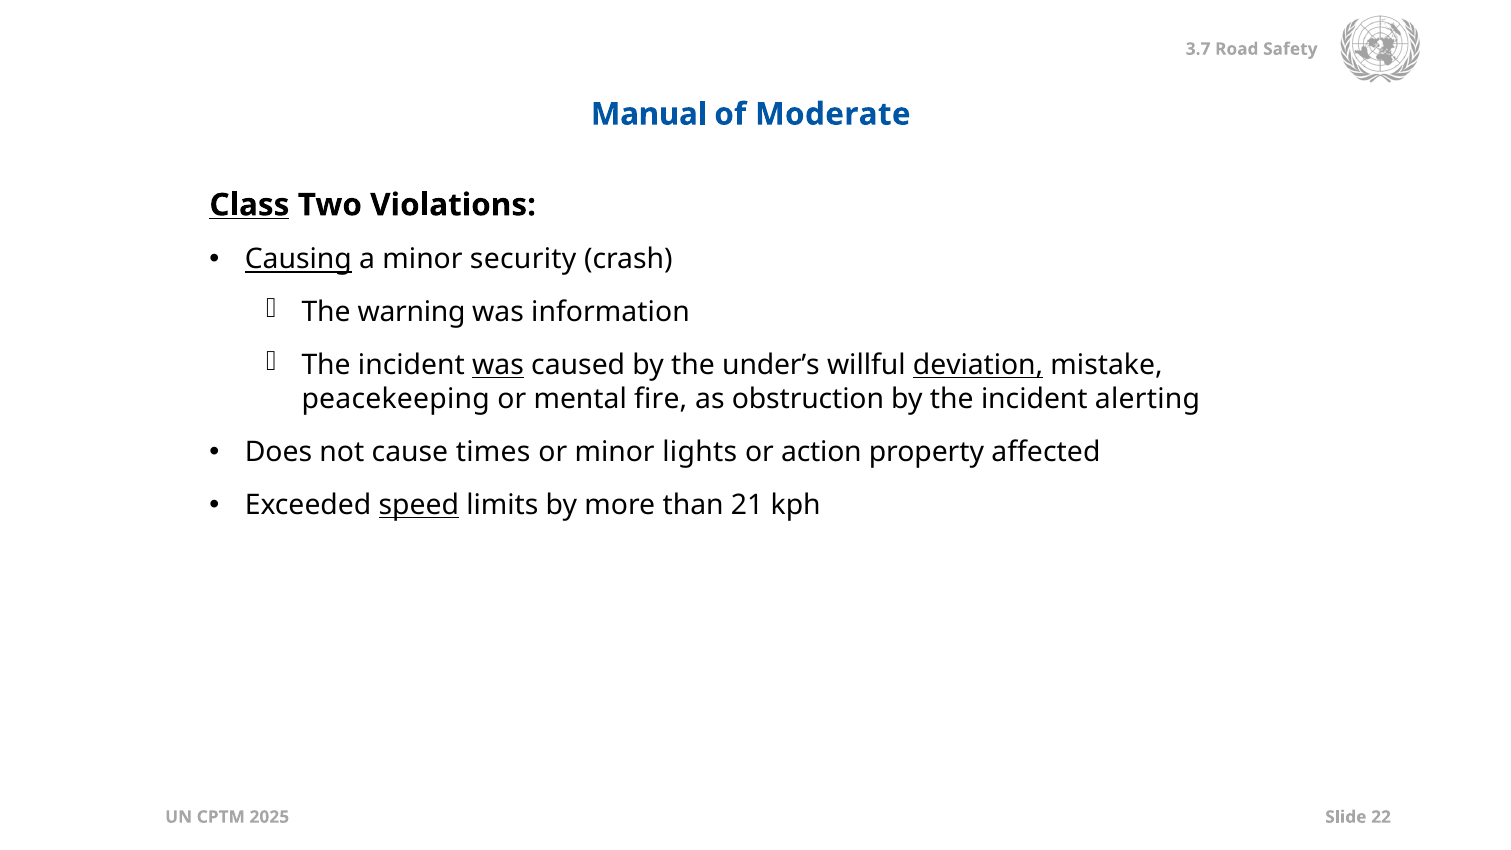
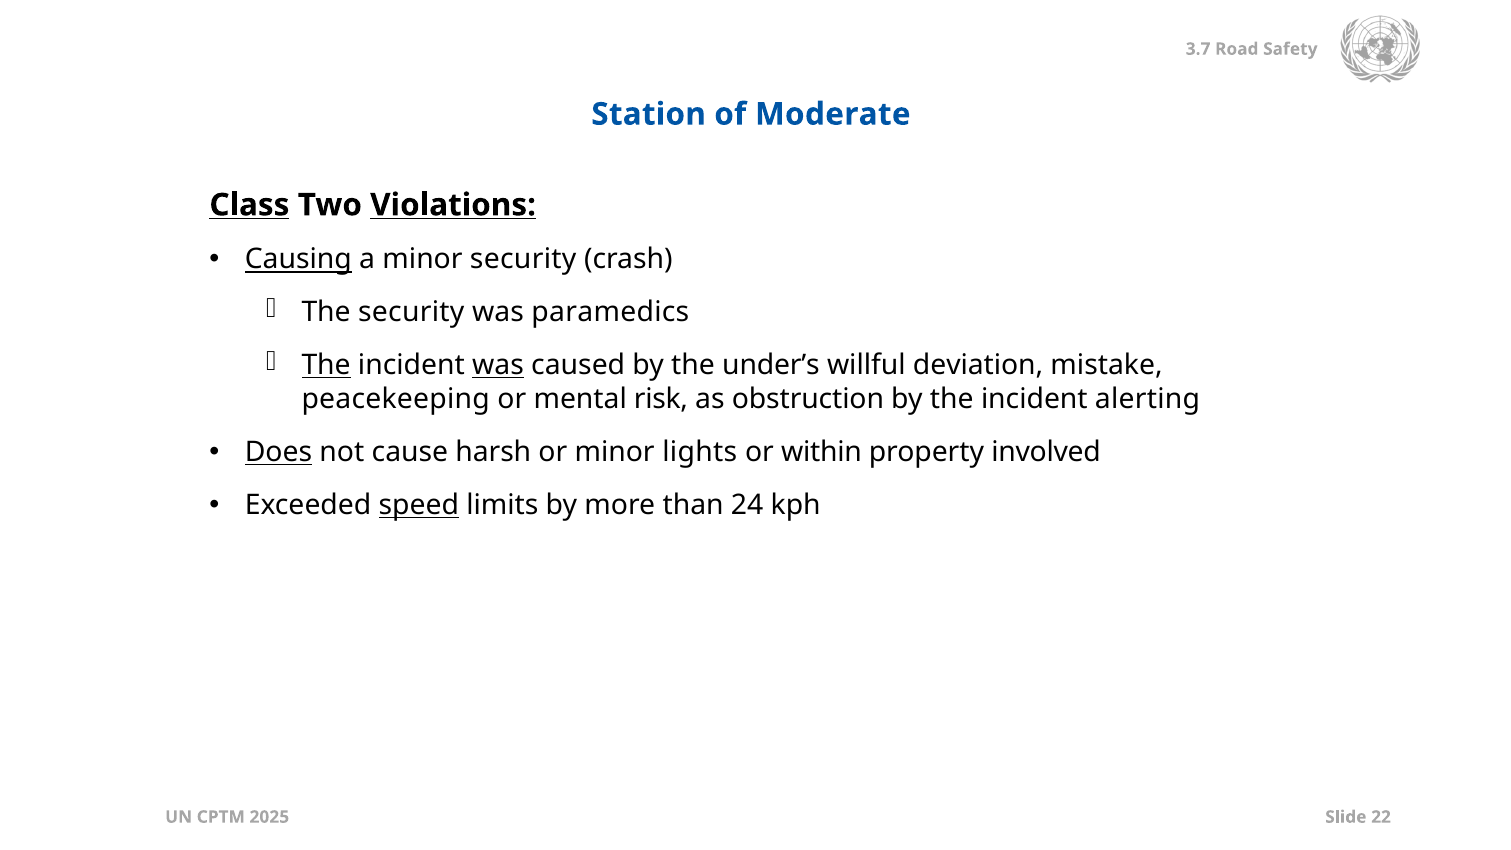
Manual: Manual -> Station (649, 114)
Violations underline: none -> present (453, 205)
The warning: warning -> security (411, 312)
information: information -> paramedics (610, 312)
The underline: none -> present (326, 365)
deviation underline: present -> none (978, 365)
fire: fire -> risk (661, 399)
Does underline: none -> present (278, 452)
times: times -> harsh (493, 452)
action: action -> within (821, 452)
affected: affected -> involved (1046, 452)
21: 21 -> 24 (747, 505)
